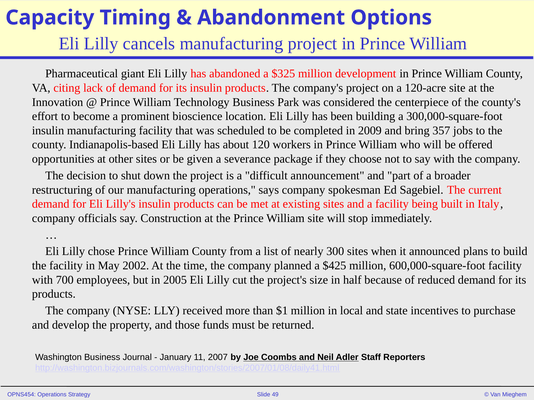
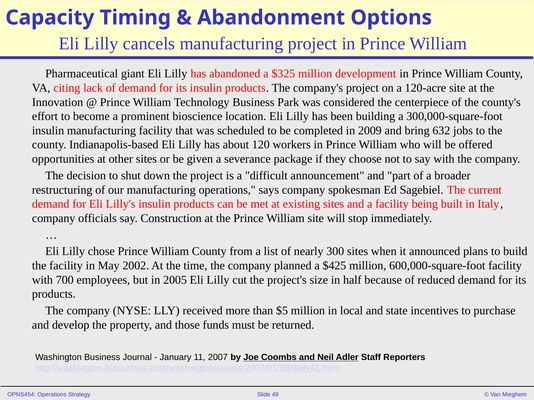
357: 357 -> 632 (441, 131)
$1: $1 -> $5 (282, 311)
